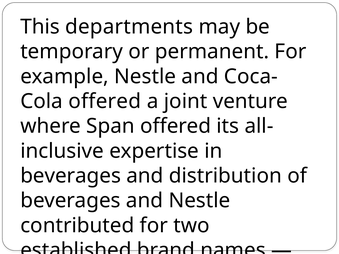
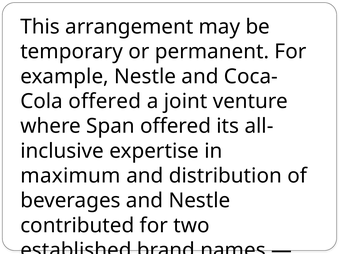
departments: departments -> arrangement (129, 27)
beverages: beverages -> maximum (70, 176)
